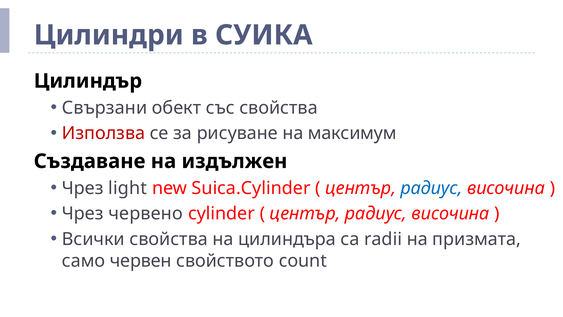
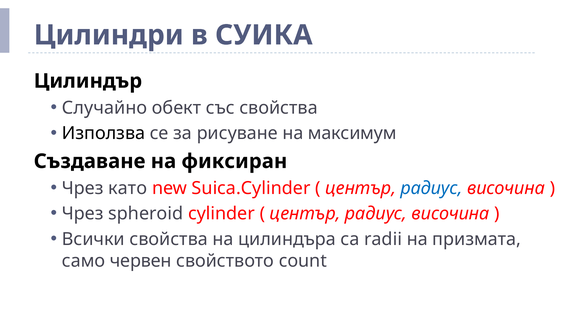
Свързани: Свързани -> Случайно (105, 108)
Използва colour: red -> black (104, 133)
издължен: издължен -> фиксиран (234, 161)
light: light -> като (128, 188)
червено: червено -> spheroid (146, 213)
